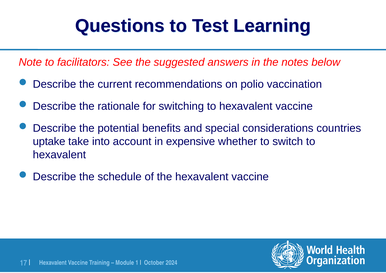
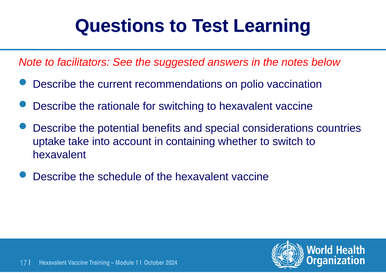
expensive: expensive -> containing (191, 142)
